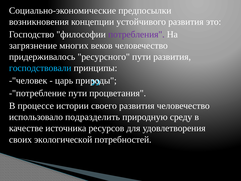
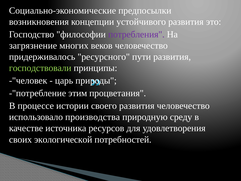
господствовали colour: light blue -> light green (40, 68)
-"потребление пути: пути -> этим (78, 93)
подразделить: подразделить -> производства (93, 117)
